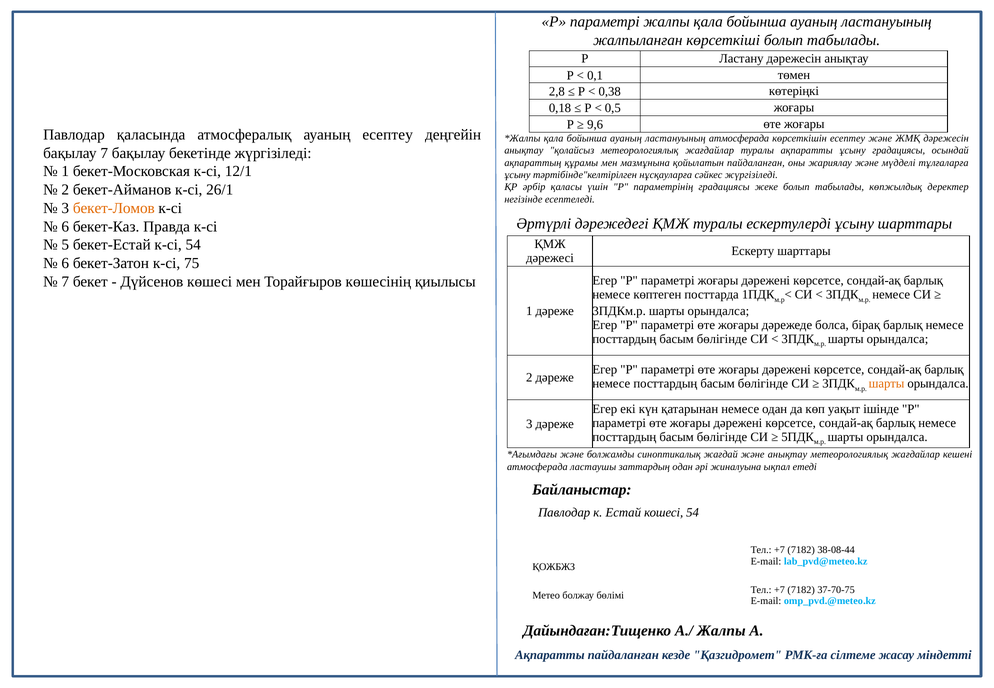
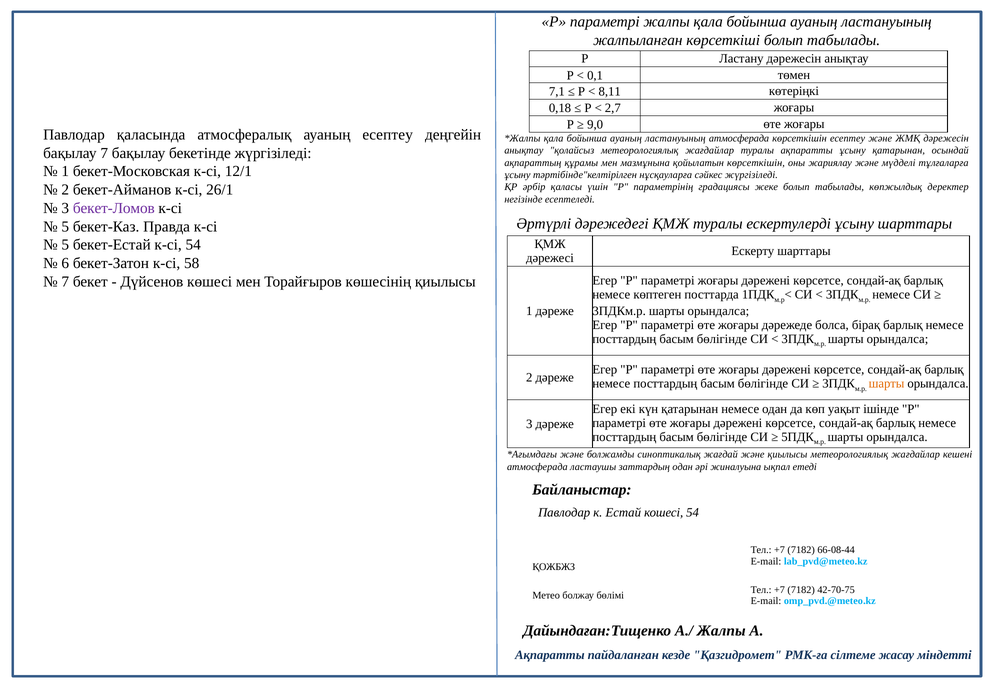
2,8: 2,8 -> 7,1 (557, 92)
0,38: 0,38 -> 8,11 (610, 92)
0,5: 0,5 -> 2,7 (613, 108)
9,6: 9,6 -> 9,0 (595, 125)
ұсыну градациясы: градациясы -> қатарынан (899, 151)
қойылатын пайдаланған: пайдаланған -> көрсеткішін (756, 163)
бекет-Ломов colour: orange -> purple (114, 208)
6: 6 -> 5 (65, 227)
75: 75 -> 58 (192, 263)
және анықтау: анықтау -> қиылысы (787, 455)
38-08-44: 38-08-44 -> 66-08-44 (836, 550)
37-70-75: 37-70-75 -> 42-70-75 (836, 590)
